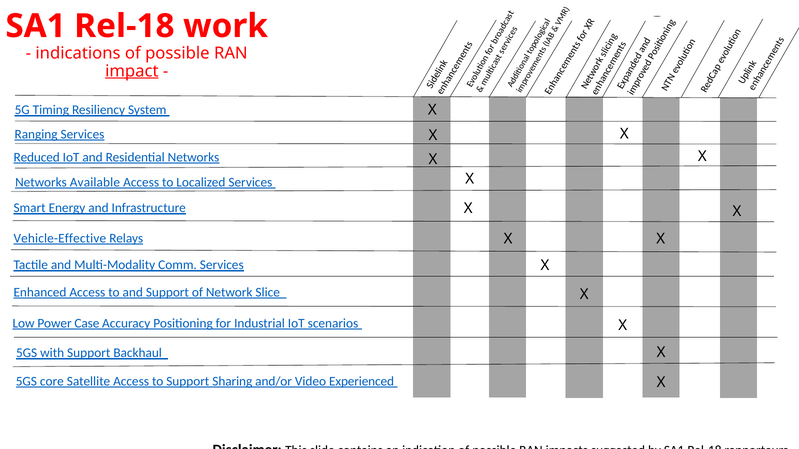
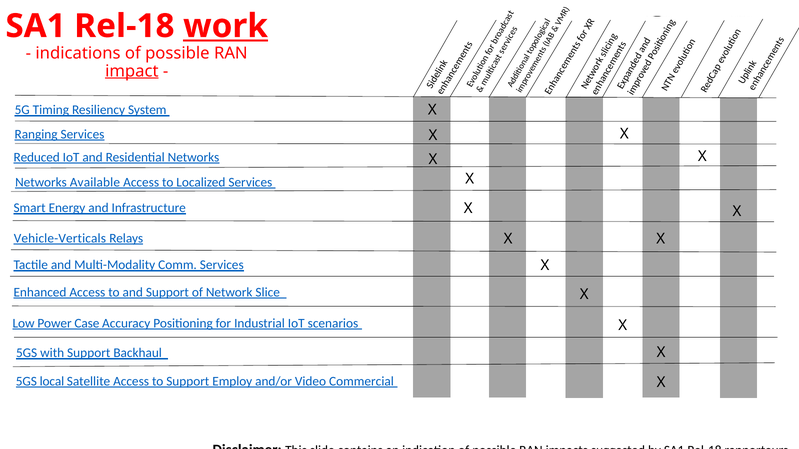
work underline: none -> present (226, 26)
Vehicle-Effective: Vehicle-Effective -> Vehicle-Verticals (60, 238)
core: core -> local (52, 382)
Sharing: Sharing -> Employ (232, 382)
Experienced: Experienced -> Commercial (361, 382)
